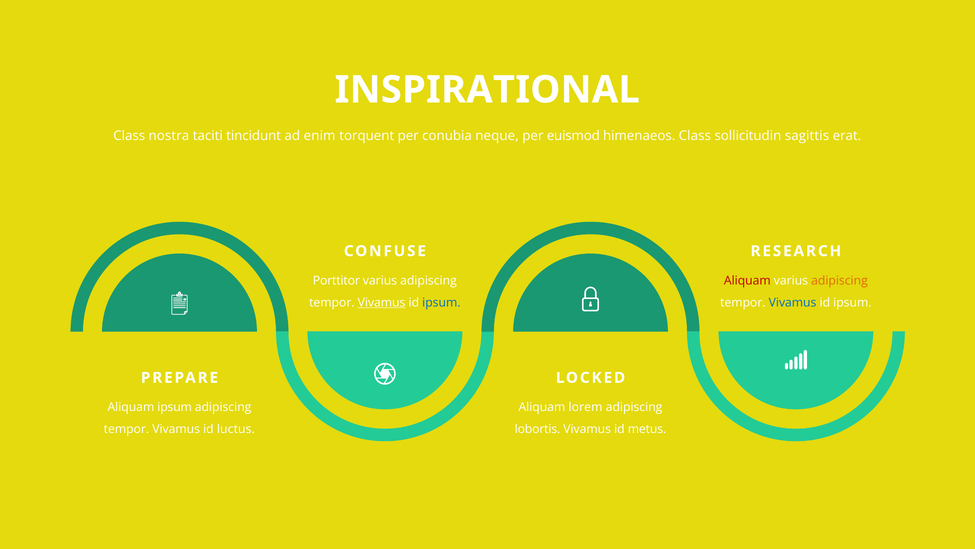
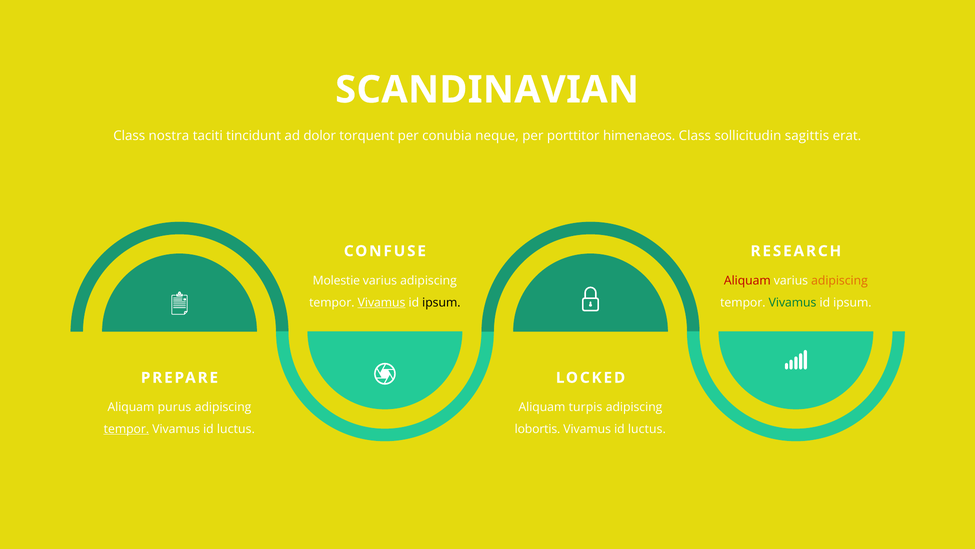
INSPIRATIONAL: INSPIRATIONAL -> SCANDINAVIAN (487, 90)
enim: enim -> dolor (320, 136)
euismod: euismod -> porttitor (573, 136)
Porttitor: Porttitor -> Molestie (336, 280)
ipsum colour: blue -> black (441, 302)
Vivamus colour: blue -> green (793, 302)
Aliquam ipsum: ipsum -> purus (174, 407)
lorem: lorem -> turpis (585, 407)
tempor underline: none -> present (126, 429)
metus: metus -> luctus (647, 429)
